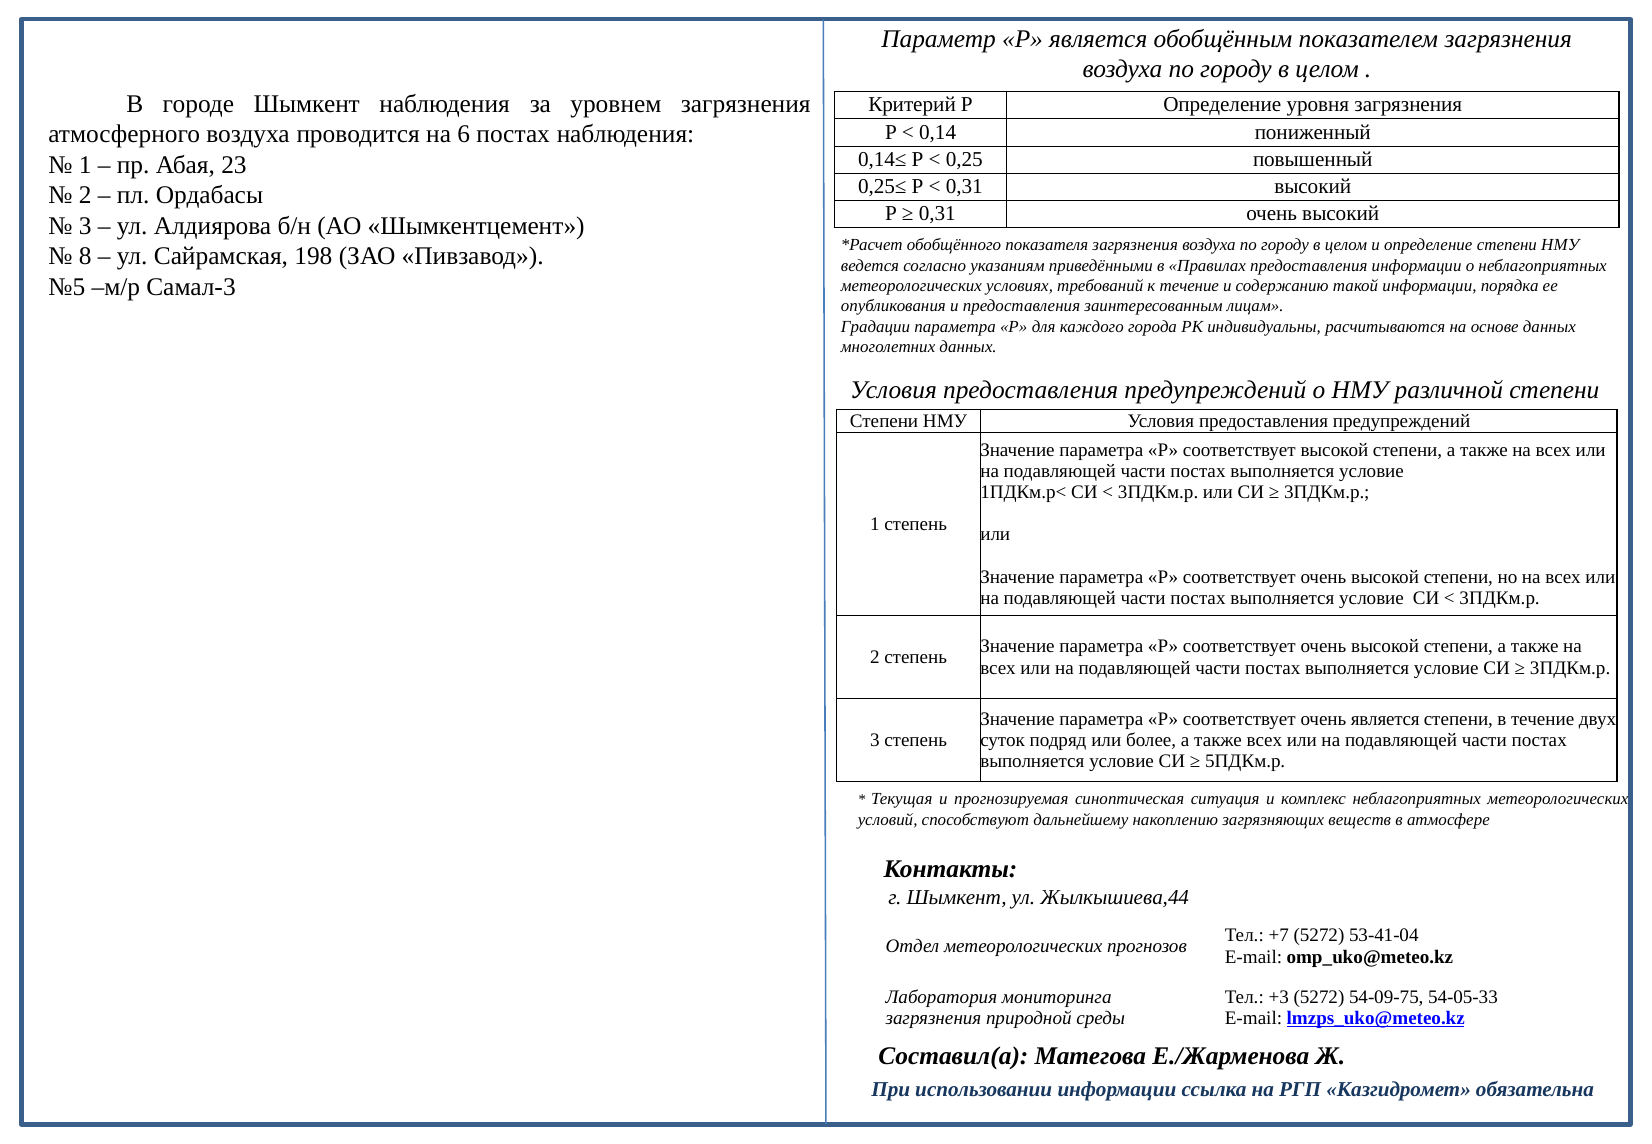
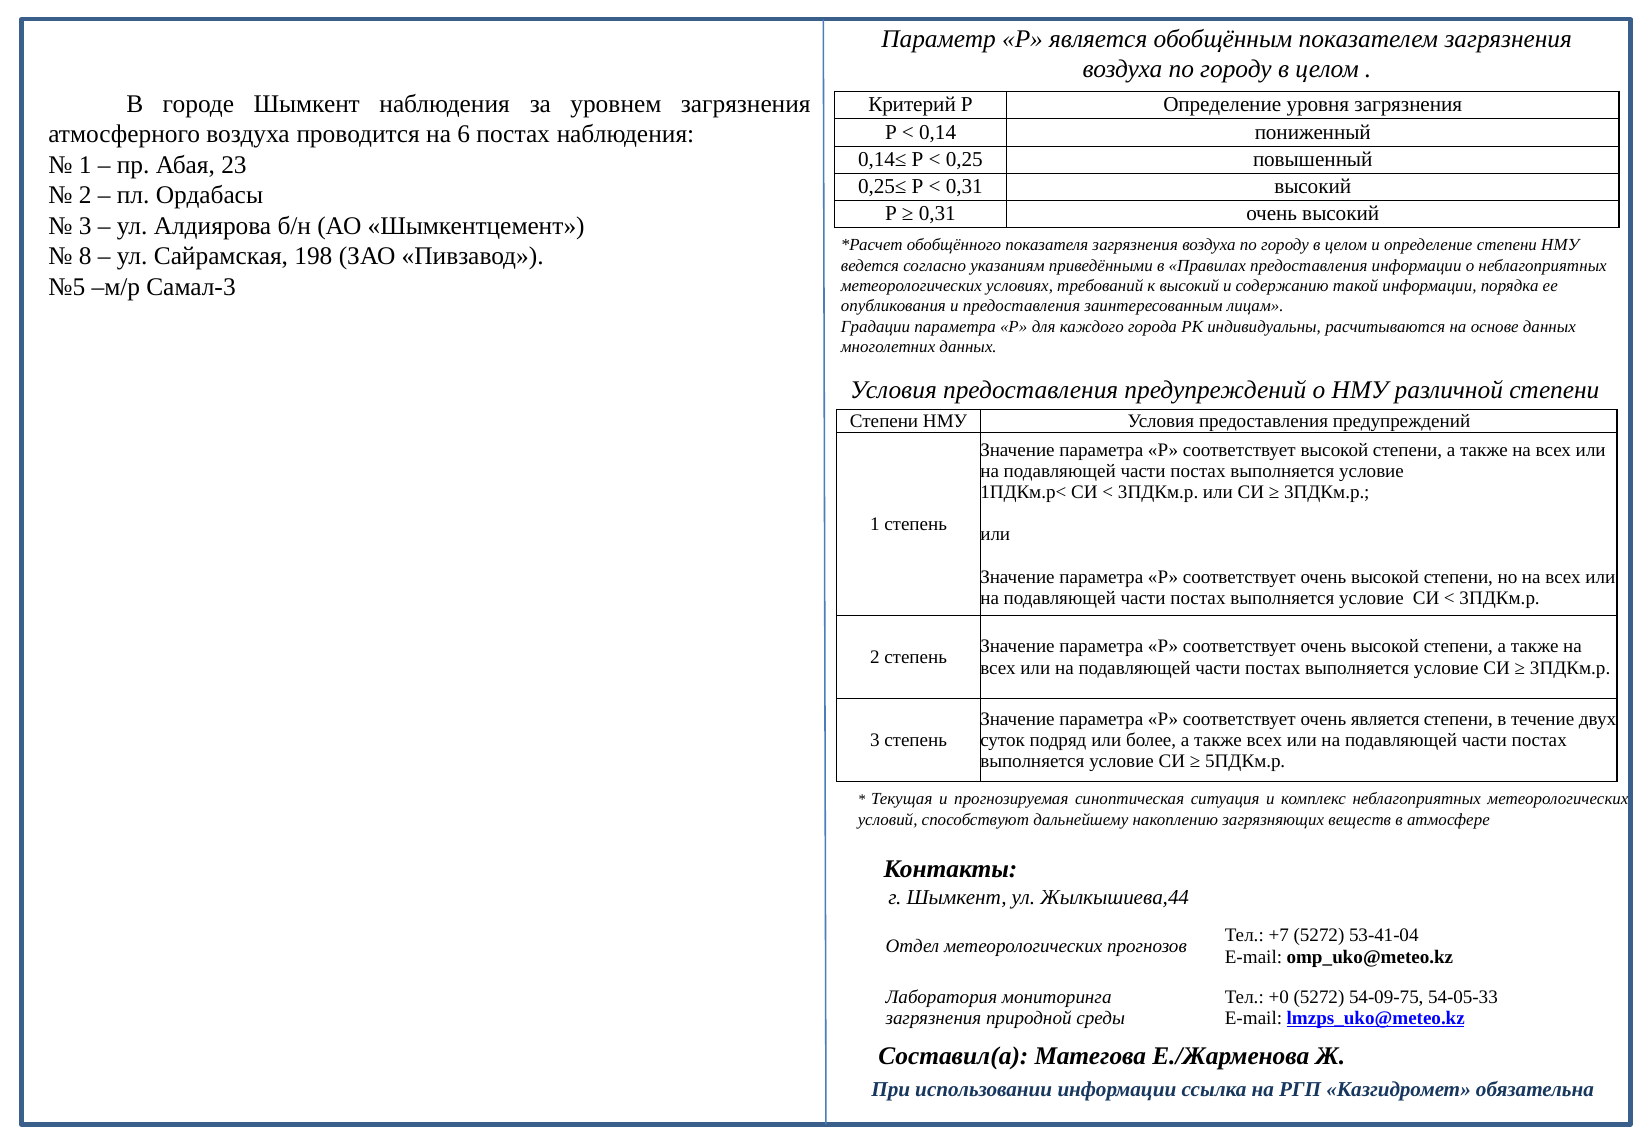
к течение: течение -> высокий (1189, 286)
+3: +3 -> +0 (1279, 997)
